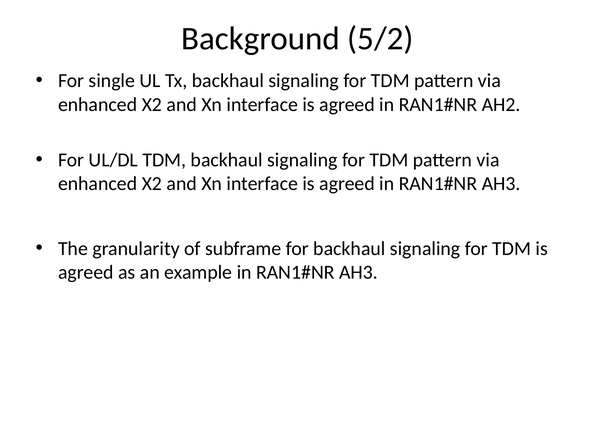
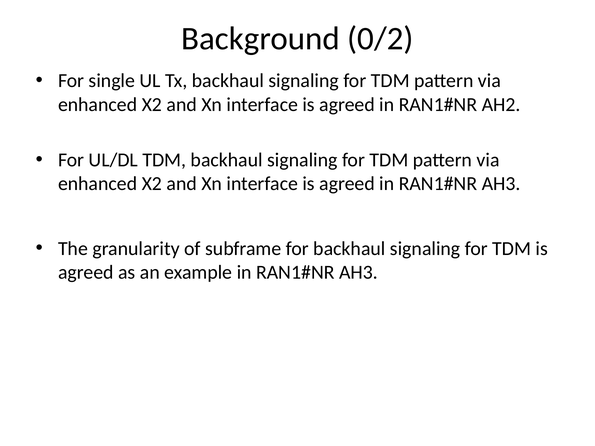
5/2: 5/2 -> 0/2 (380, 38)
